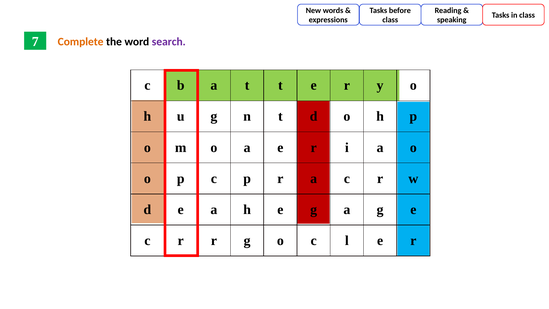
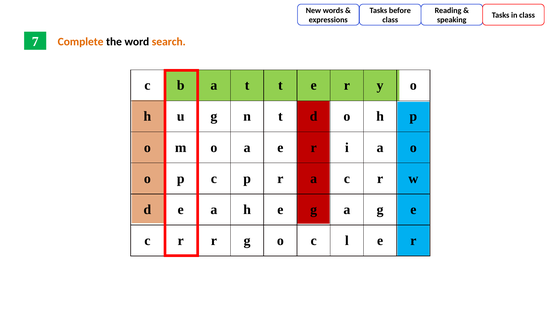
search colour: purple -> orange (169, 42)
